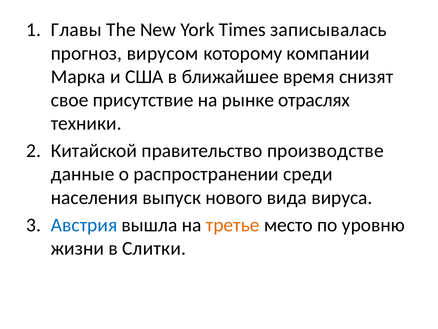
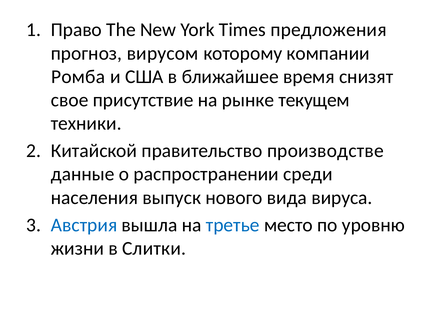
Главы: Главы -> Право (76, 30)
записывалась: записывалась -> предложения (328, 30)
Марка: Марка -> Ромба (78, 77)
отраслях: отраслях -> текущем (314, 100)
третье colour: orange -> blue (233, 225)
